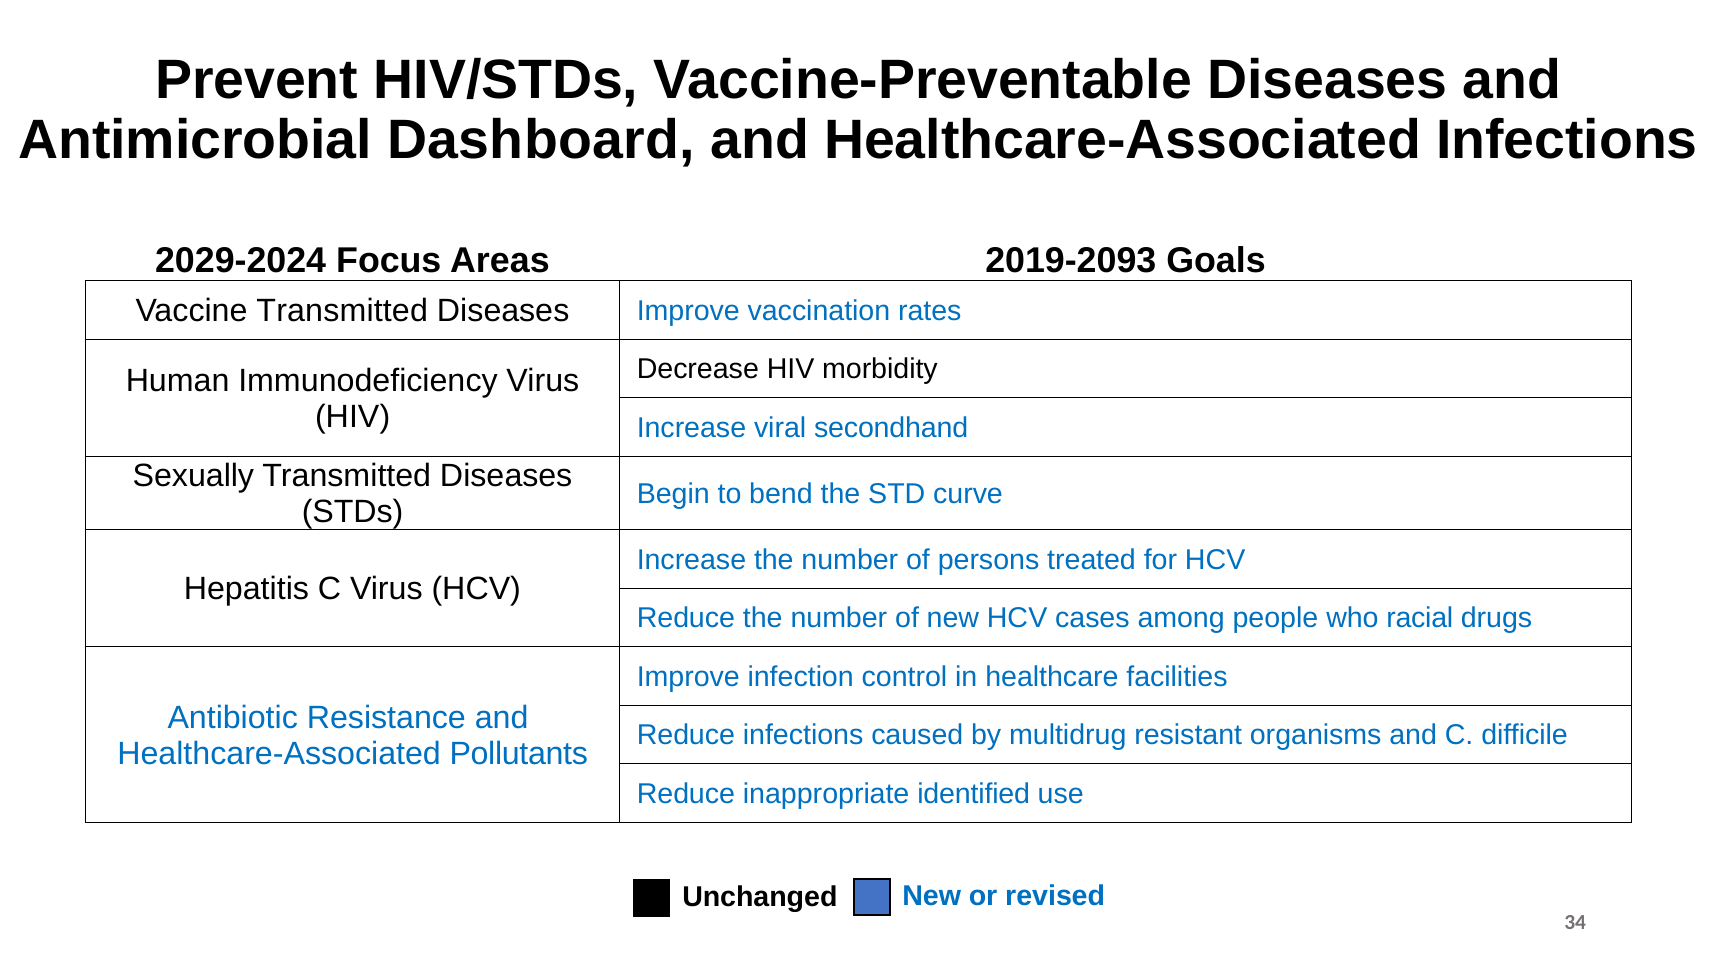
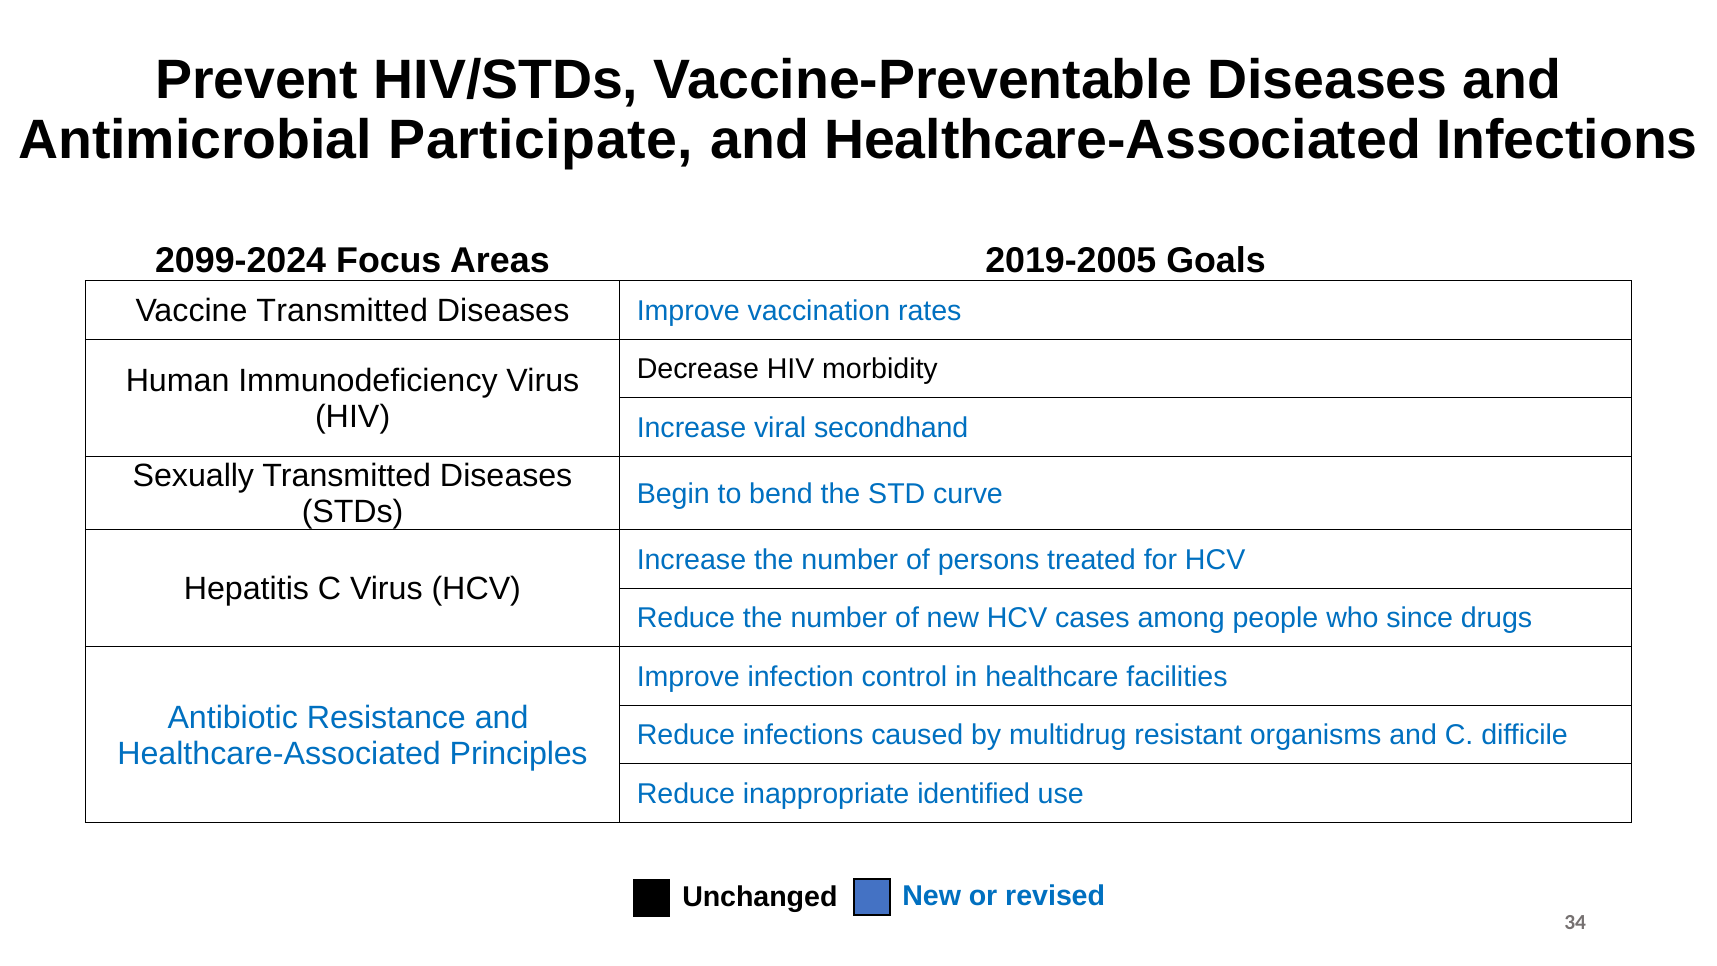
Dashboard: Dashboard -> Participate (541, 140)
2029-2024: 2029-2024 -> 2099-2024 (241, 261)
2019-2093: 2019-2093 -> 2019-2005 (1071, 261)
racial: racial -> since (1420, 618)
Pollutants: Pollutants -> Principles (519, 753)
